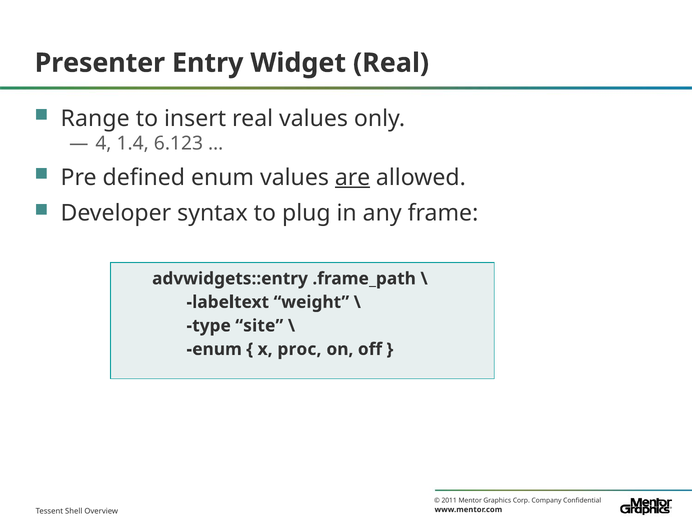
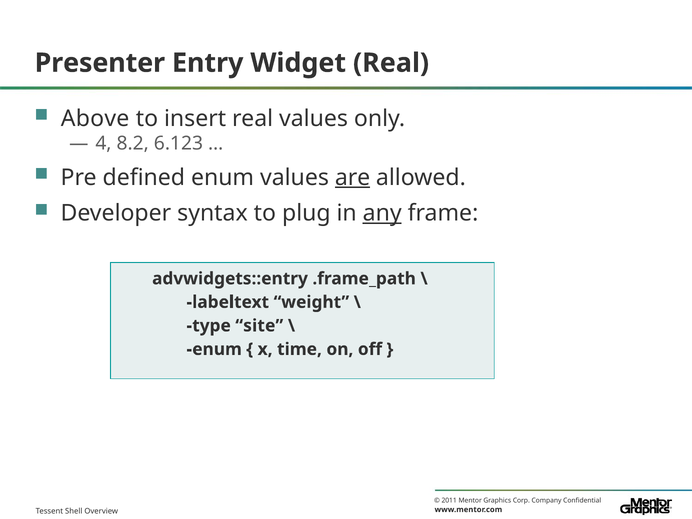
Range: Range -> Above (95, 119)
1.4: 1.4 -> 8.2 (133, 144)
any underline: none -> present (382, 213)
proc: proc -> time (299, 349)
